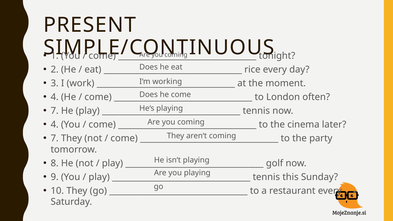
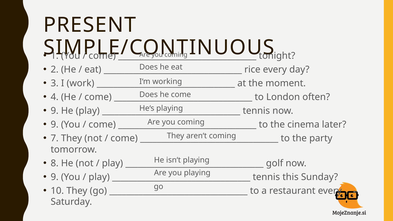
7: 7 -> 9 (55, 111)
4: 4 -> 9 (55, 125)
